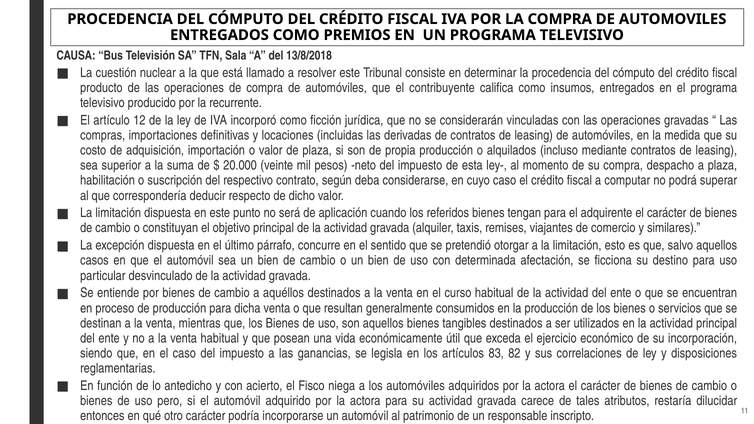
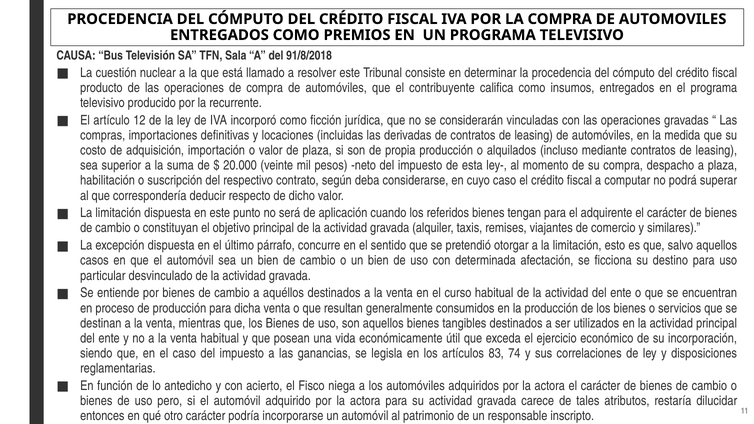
13/8/2018: 13/8/2018 -> 91/8/2018 (309, 56)
82: 82 -> 74 (514, 353)
